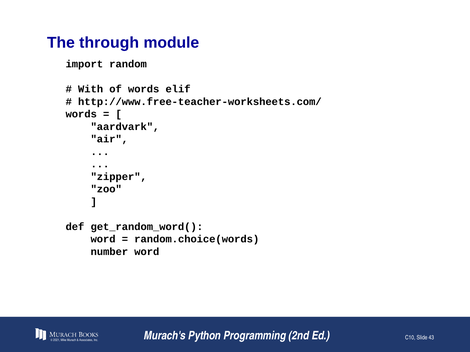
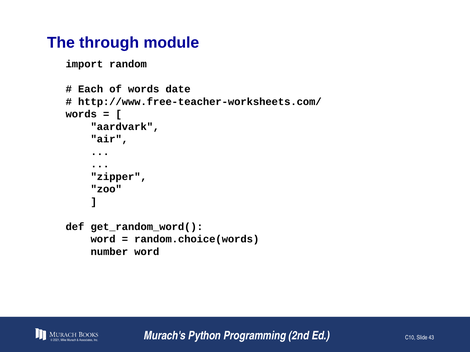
With: With -> Each (91, 89)
elif: elif -> date (178, 89)
